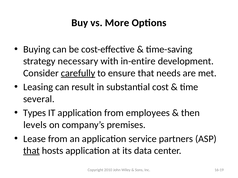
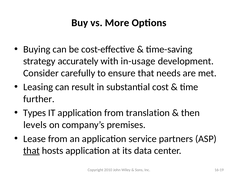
necessary: necessary -> accurately (78, 61)
in-entire: in-entire -> in-usage (138, 61)
carefully underline: present -> none (78, 73)
several: several -> further (39, 99)
employees: employees -> translation (148, 113)
